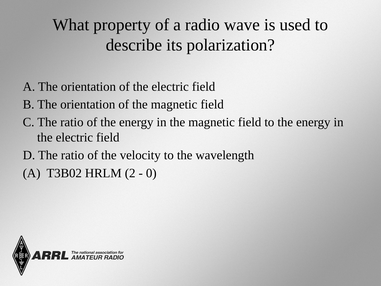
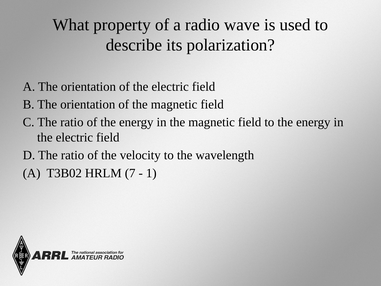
2: 2 -> 7 (130, 173)
0: 0 -> 1 (151, 173)
